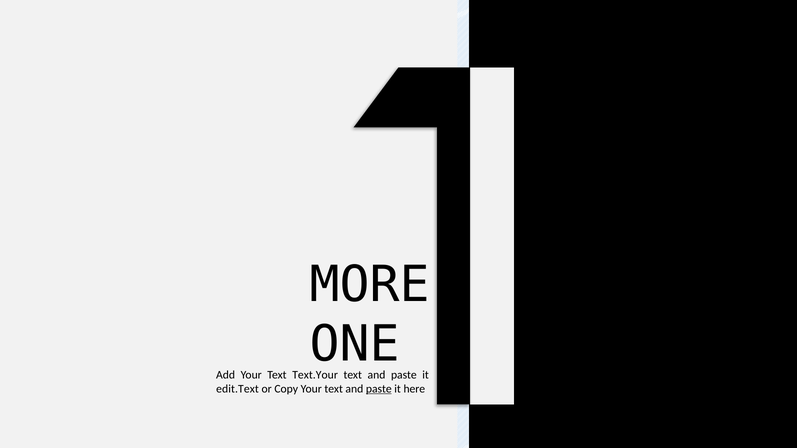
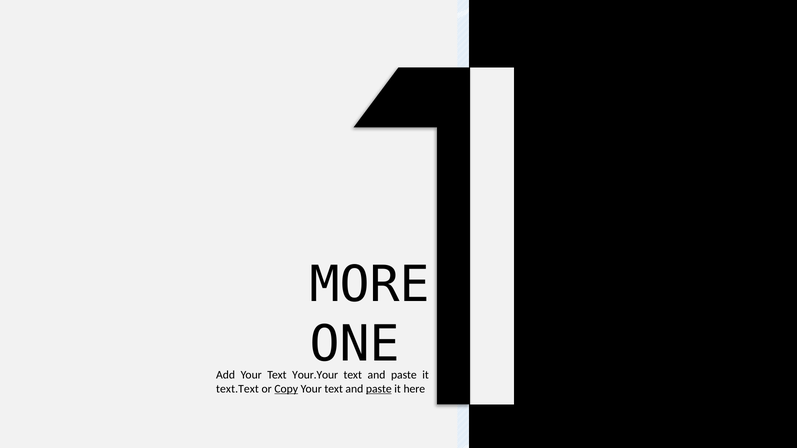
Text.Your: Text.Your -> Your.Your (315, 375)
edit.Text: edit.Text -> text.Text (237, 389)
Copy underline: none -> present (286, 389)
